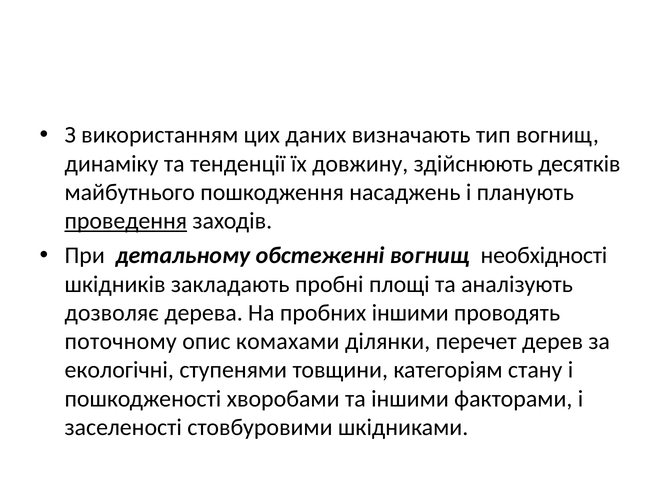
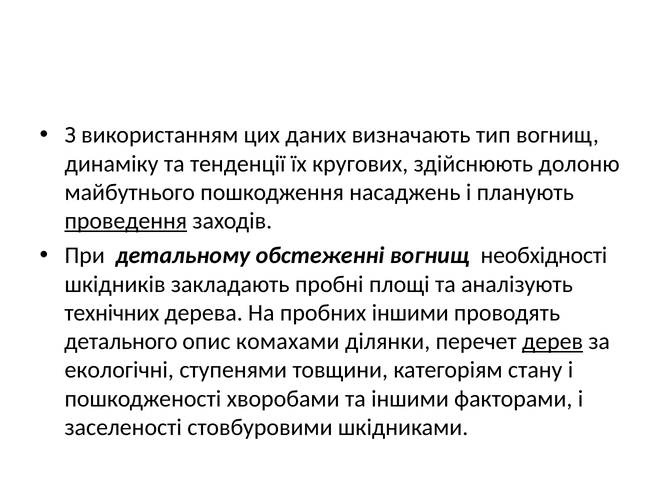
довжину: довжину -> кругових (360, 164)
десятків: десятків -> долоню (579, 164)
дозволяє: дозволяє -> технічних (112, 313)
поточному: поточному -> детального (121, 342)
дерев underline: none -> present (553, 342)
